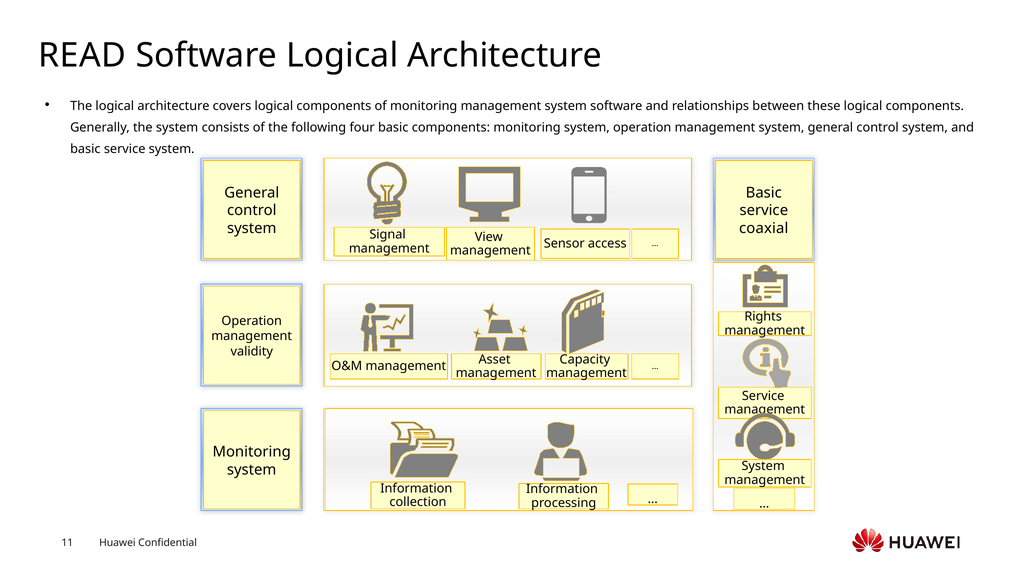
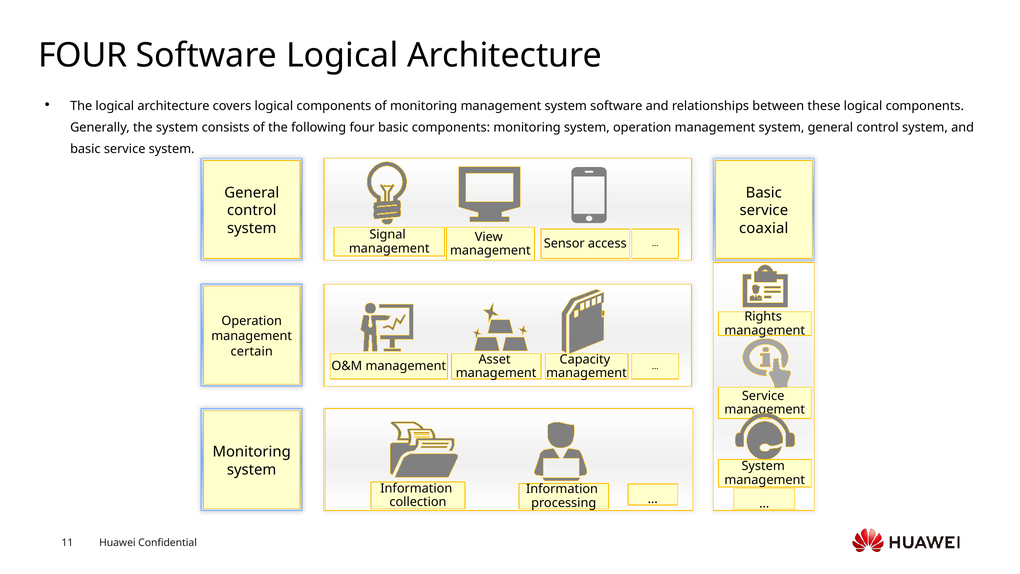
READ: READ -> FOUR (83, 56)
validity: validity -> certain (252, 351)
